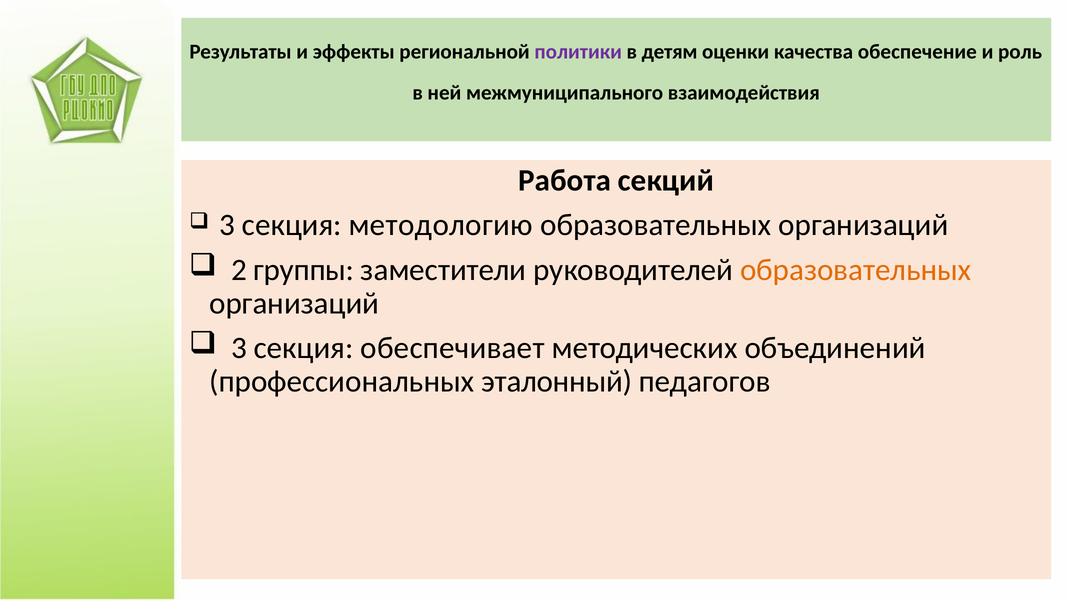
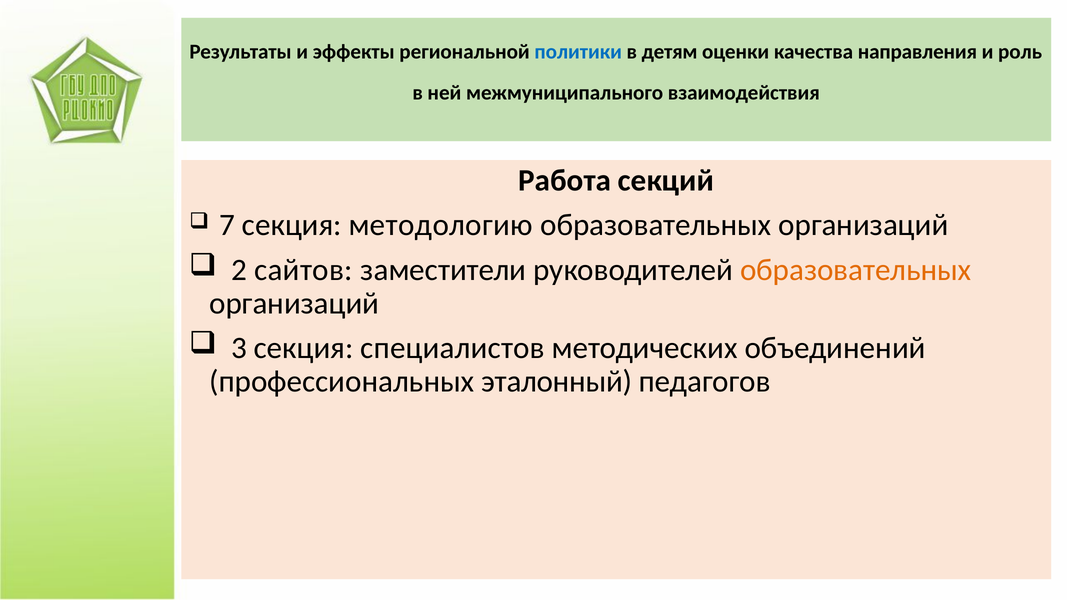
политики colour: purple -> blue (578, 52)
обеспечение: обеспечение -> направления (917, 52)
3: 3 -> 7 (227, 225)
группы: группы -> сайтов (303, 270)
обеспечивает: обеспечивает -> специалистов (453, 348)
